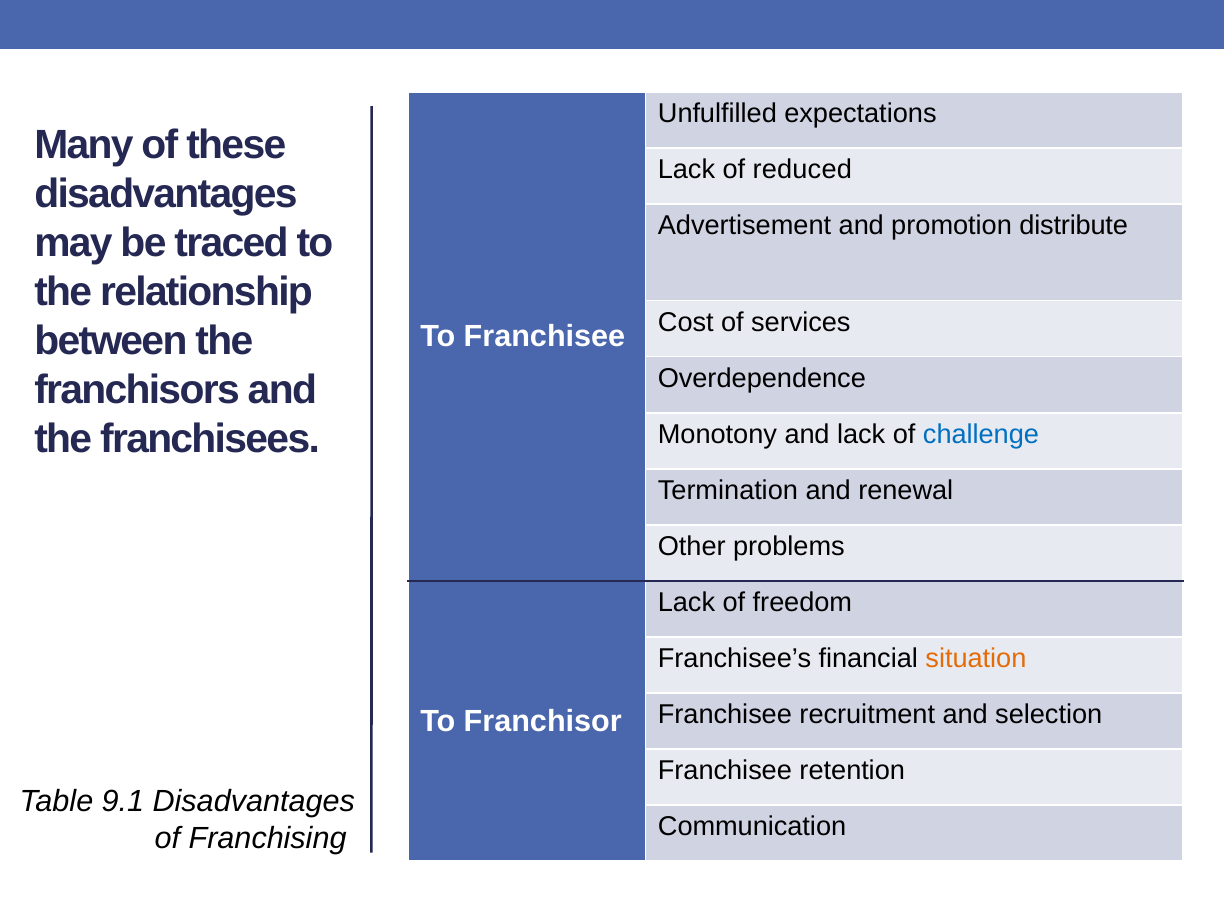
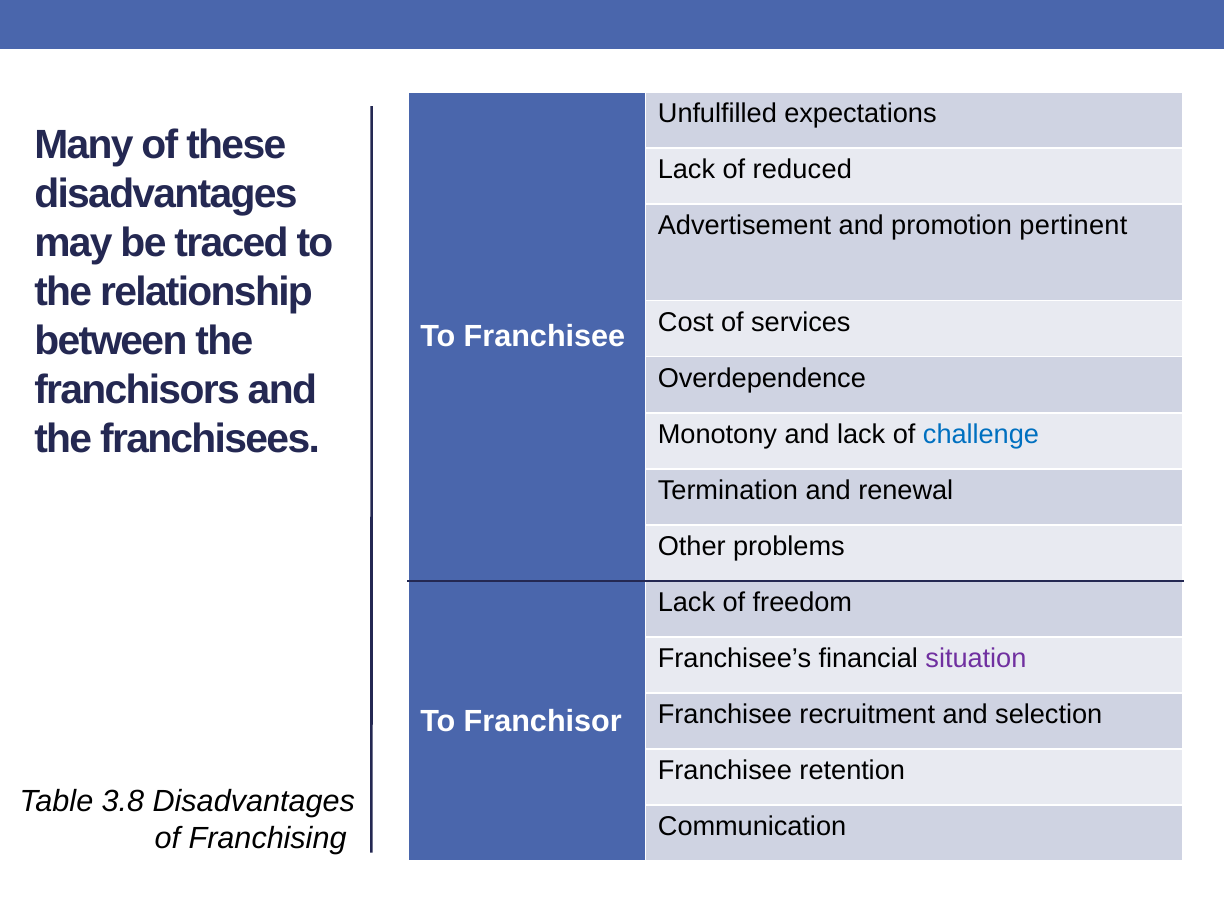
distribute: distribute -> pertinent (1073, 226)
situation colour: orange -> purple (976, 659)
9.1: 9.1 -> 3.8 (123, 802)
